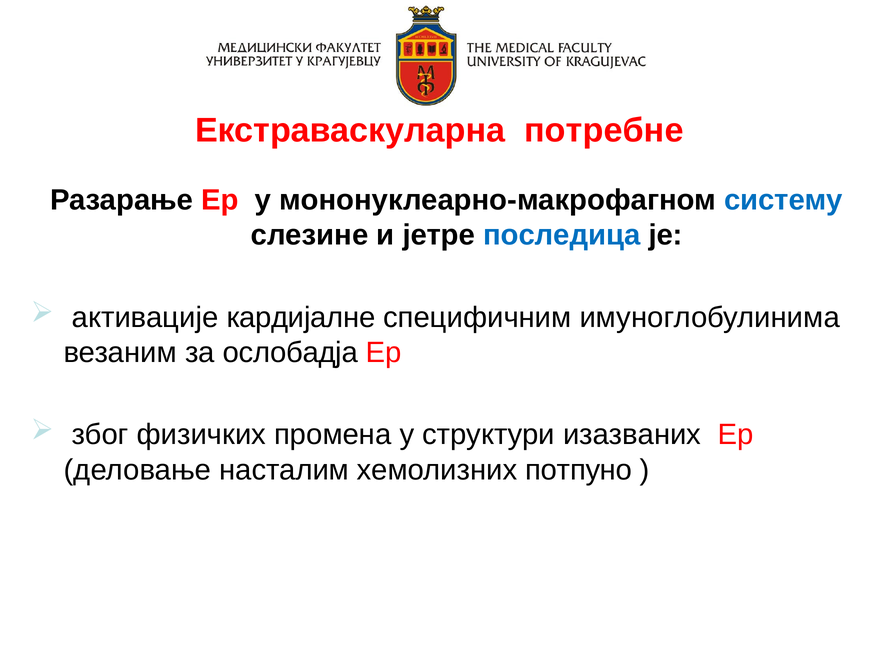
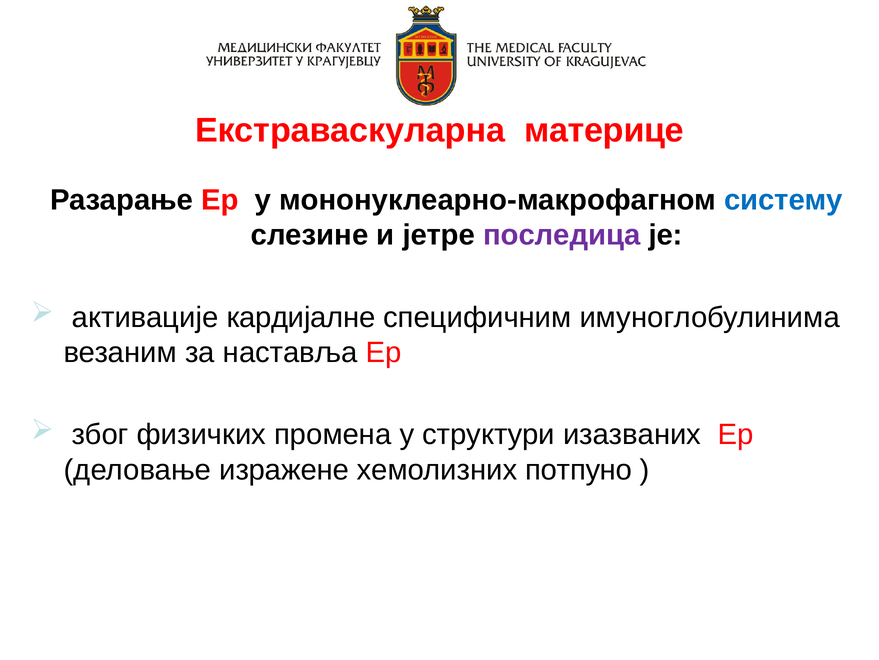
потребне: потребне -> материце (604, 130)
последица colour: blue -> purple (562, 235)
ослобадја: ослобадја -> наставља (290, 352)
насталим: насталим -> изражене (284, 469)
